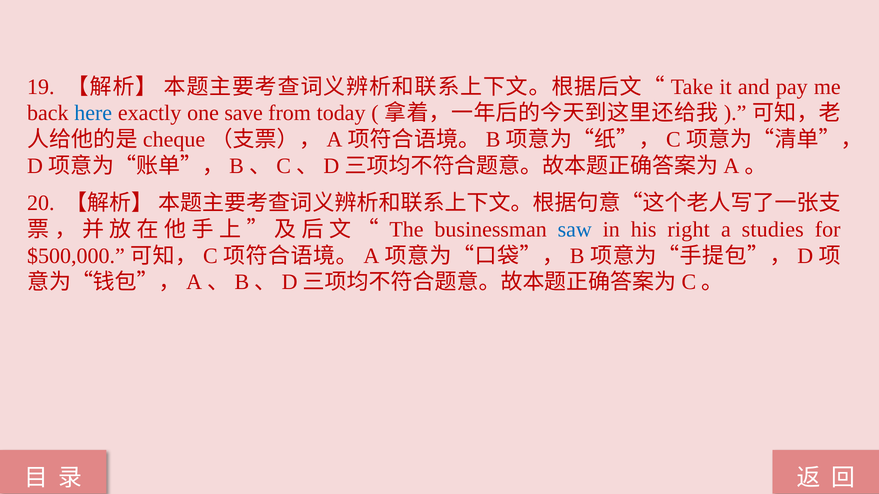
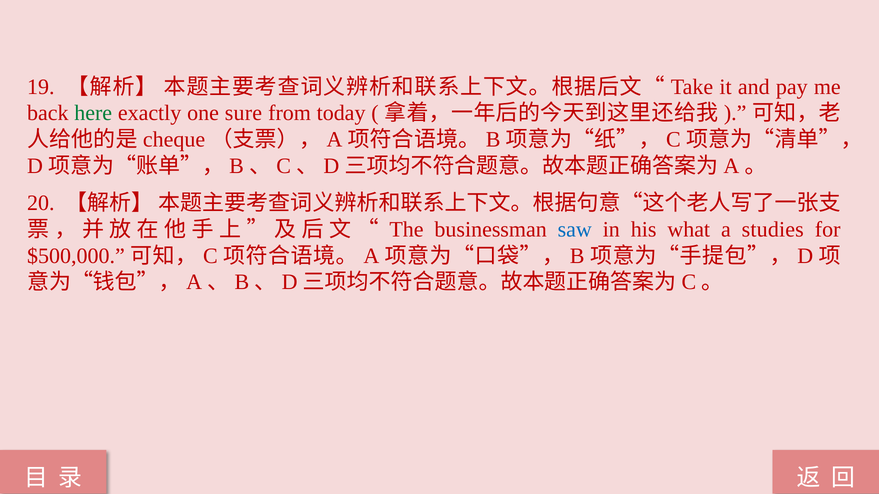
here colour: blue -> green (93, 113)
save: save -> sure (243, 113)
right: right -> what (689, 230)
